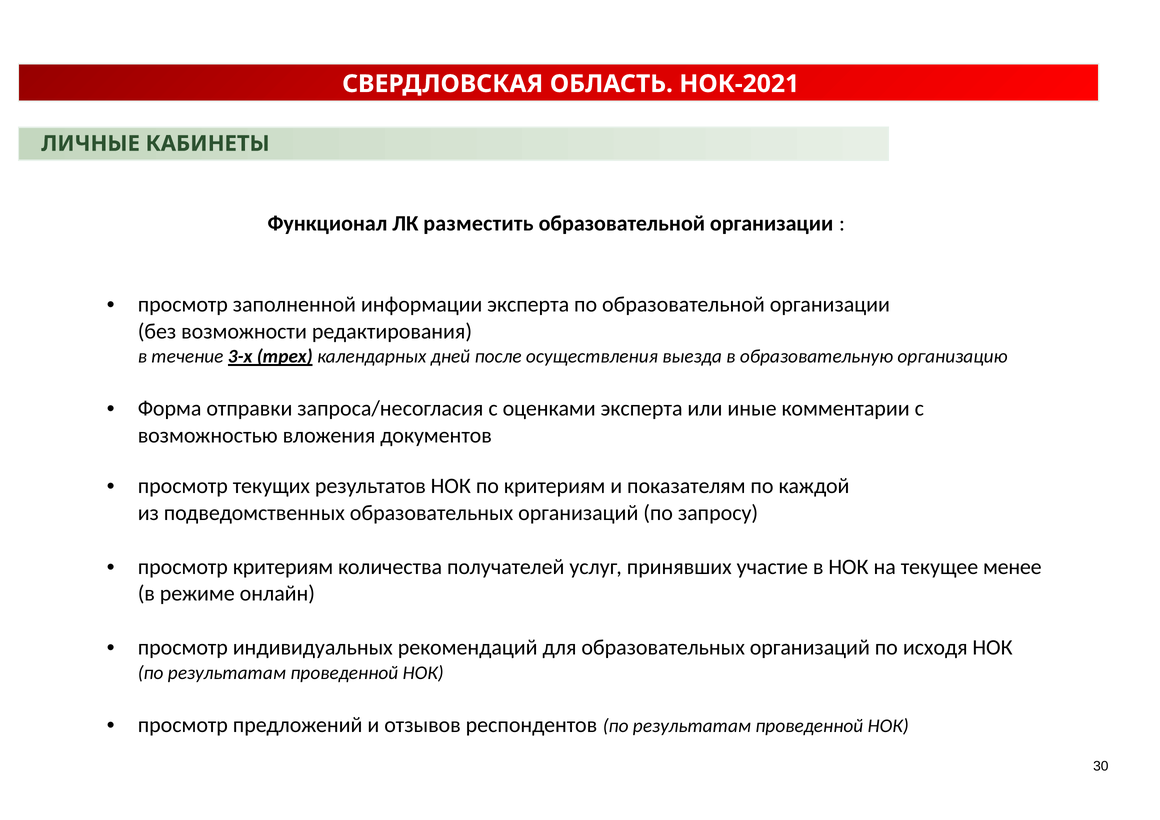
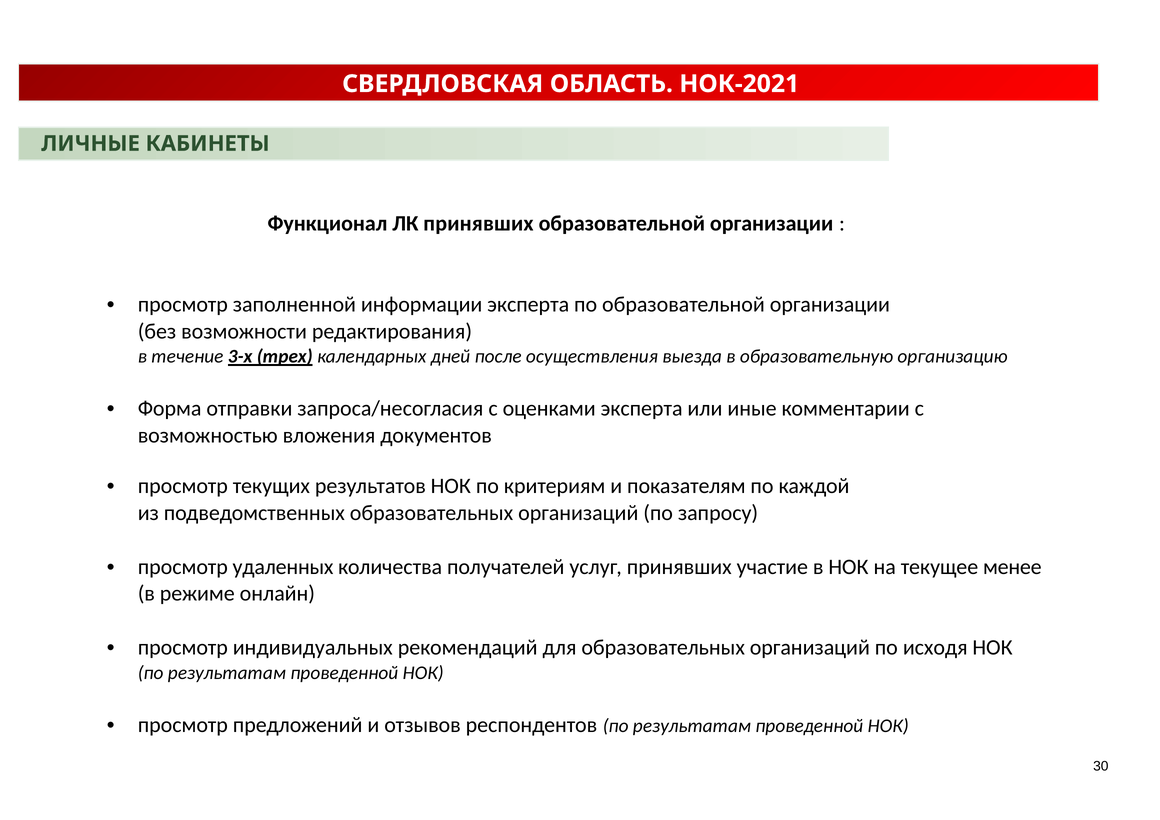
ЛК разместить: разместить -> принявших (478, 224)
просмотр критериям: критериям -> удаленных (283, 567)
